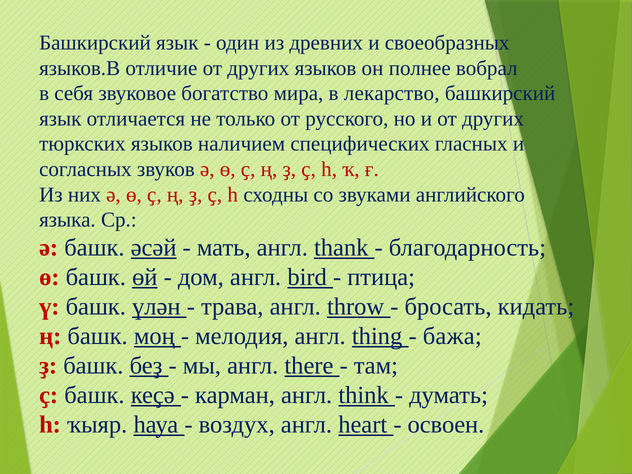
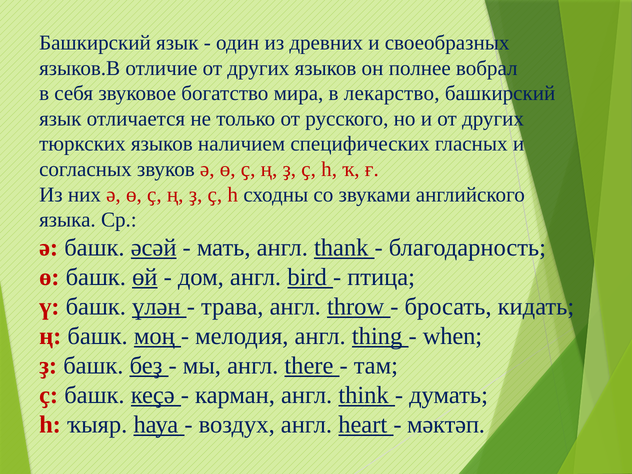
бажа: бажа -> when (452, 336)
освоен: освоен -> мәктәп (446, 425)
